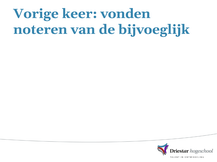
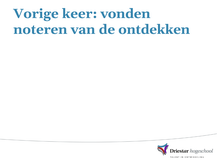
bijvoeglijk: bijvoeglijk -> ontdekken (154, 30)
